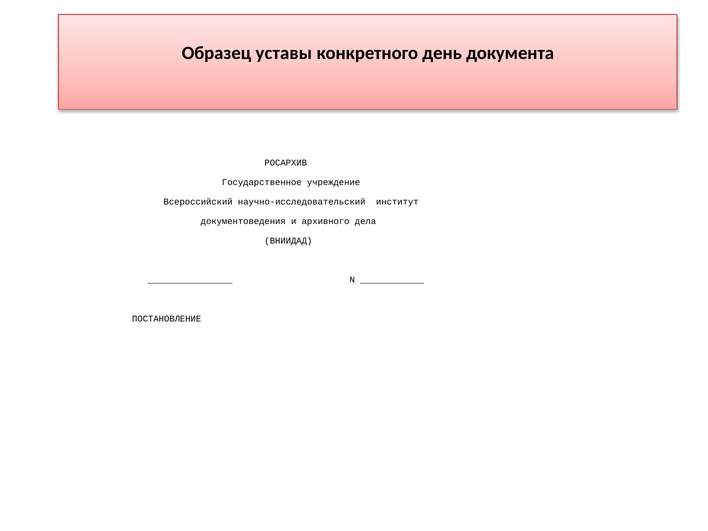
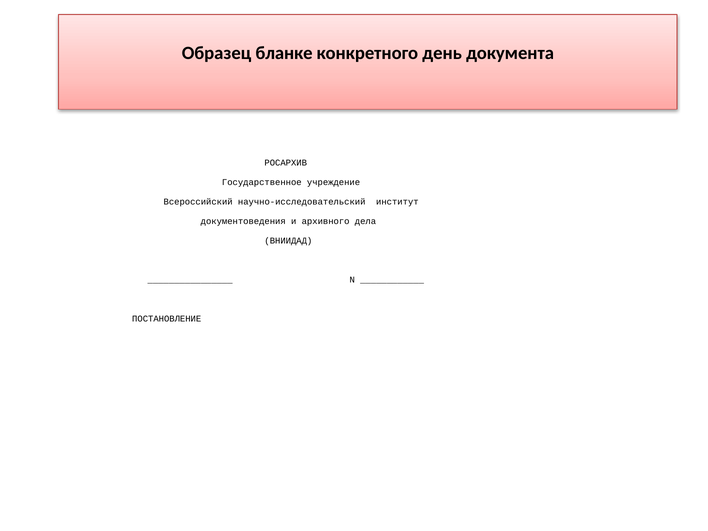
уставы: уставы -> бланке (284, 53)
